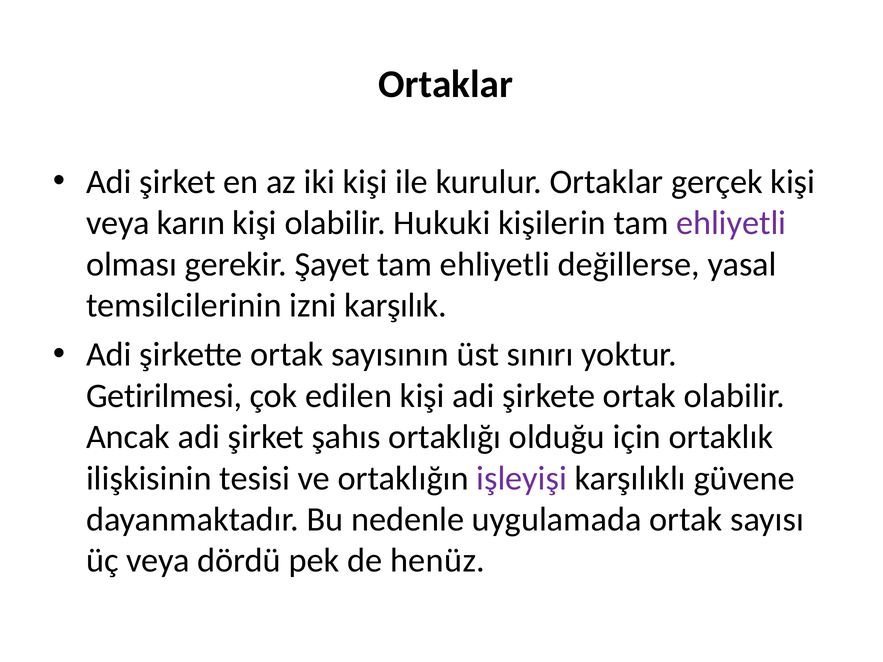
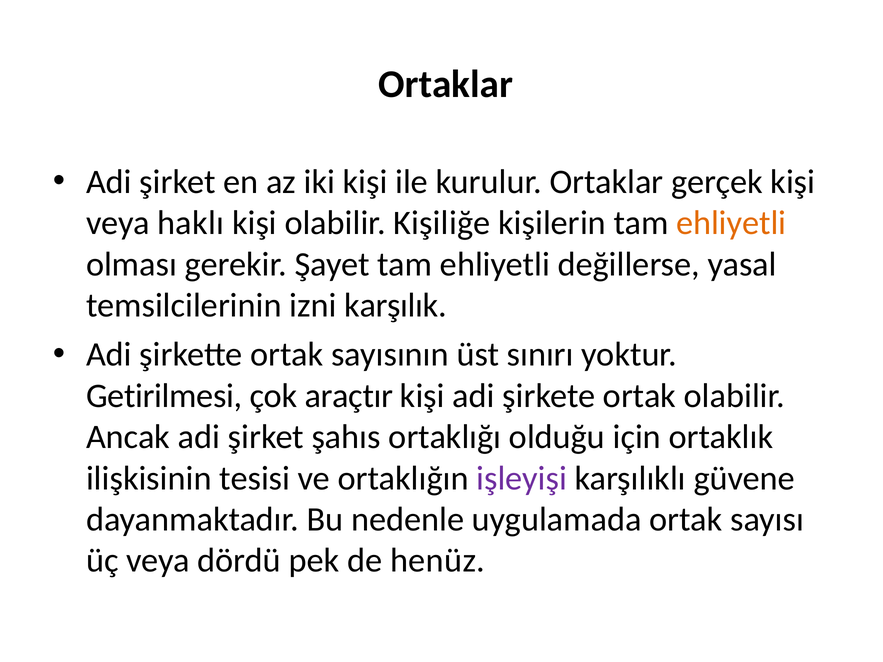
karın: karın -> haklı (191, 223)
Hukuki: Hukuki -> Kişiliğe (442, 223)
ehliyetli colour: purple -> orange (731, 223)
edilen: edilen -> araçtır (349, 396)
